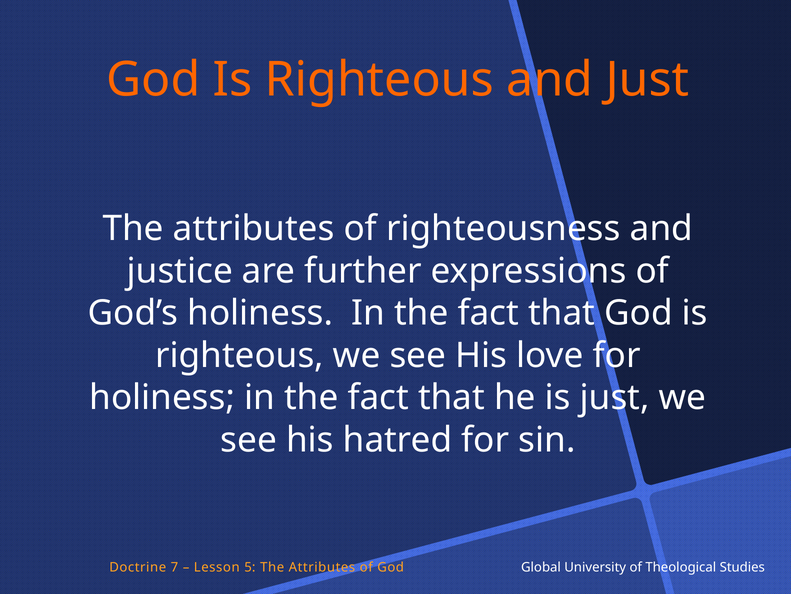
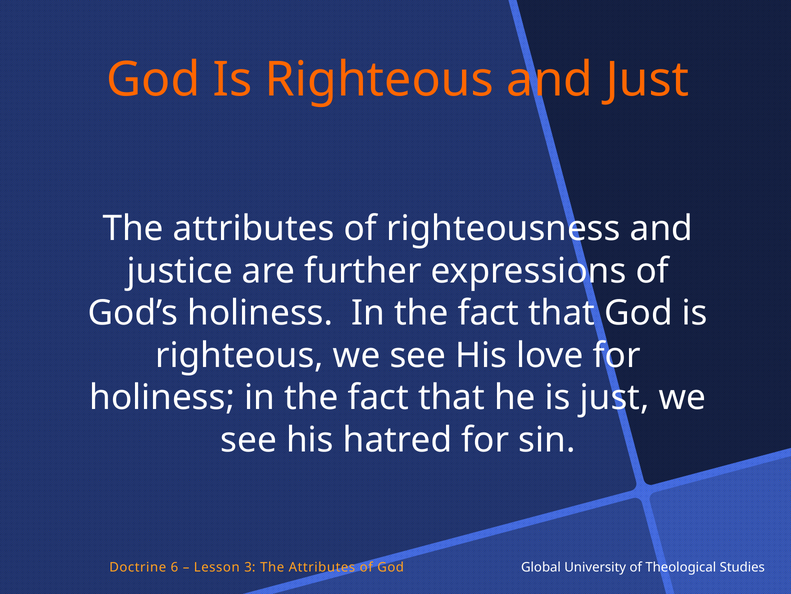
7: 7 -> 6 (174, 567)
5: 5 -> 3 (250, 567)
